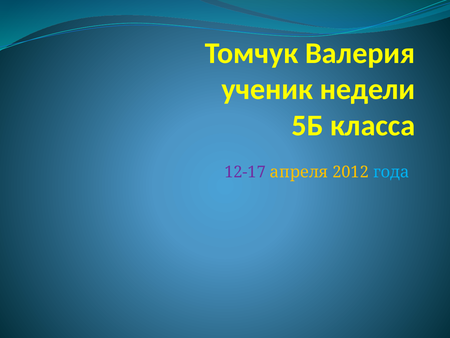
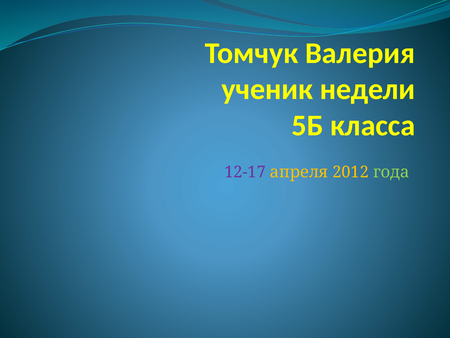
года colour: light blue -> light green (391, 172)
